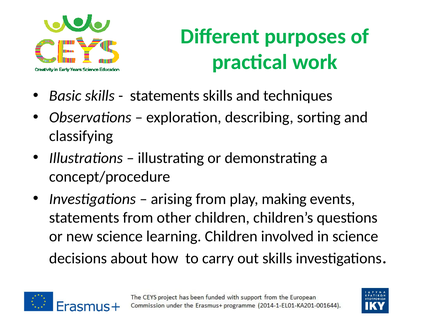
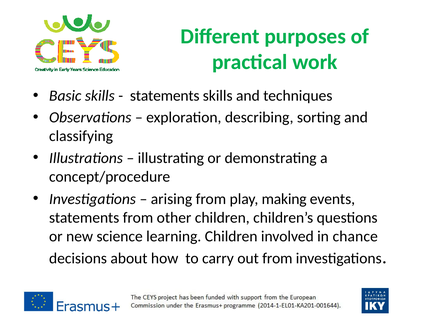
in science: science -> chance (355, 236)
out skills: skills -> from (277, 258)
